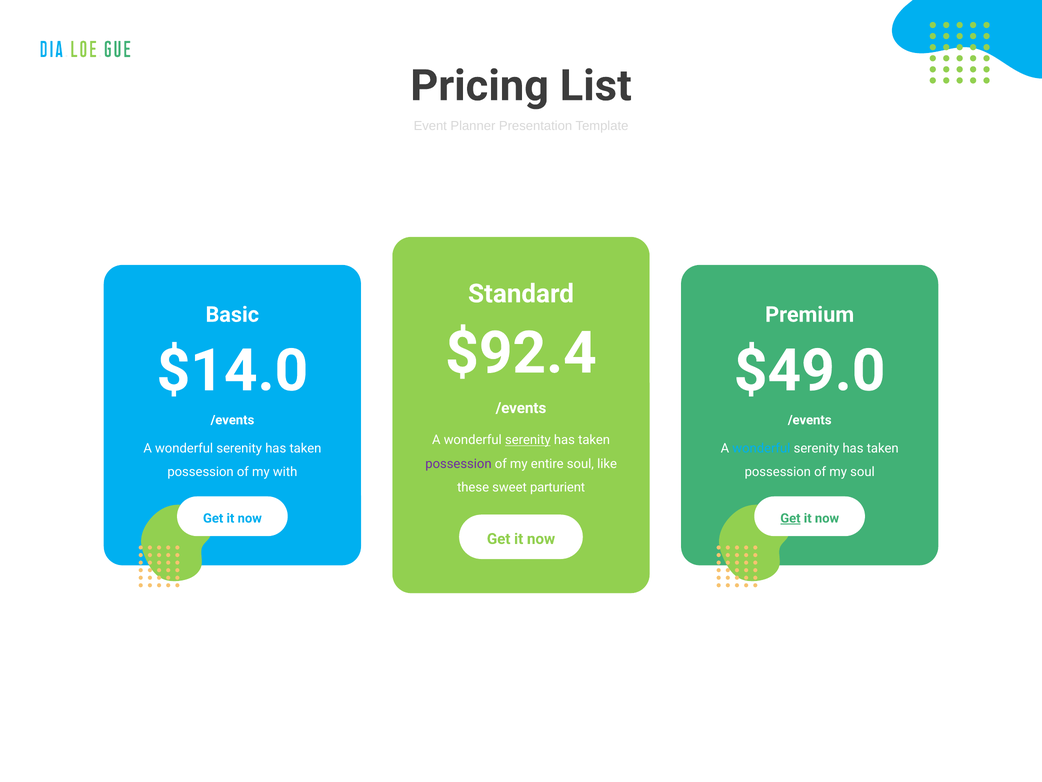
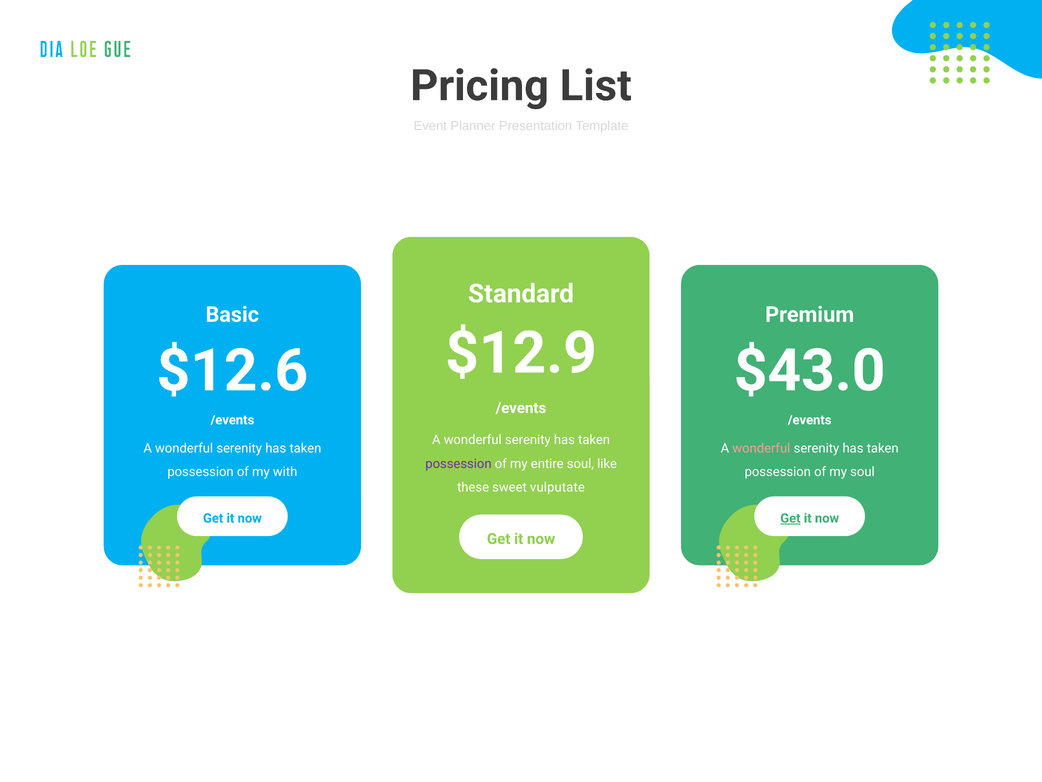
$92.4: $92.4 -> $12.9 (521, 353)
$14.0: $14.0 -> $12.6 (232, 371)
$49.0: $49.0 -> $43.0 (810, 371)
serenity underline: present -> none (528, 440)
wonderful colour: light blue -> pink (761, 448)
parturient: parturient -> vulputate (557, 487)
